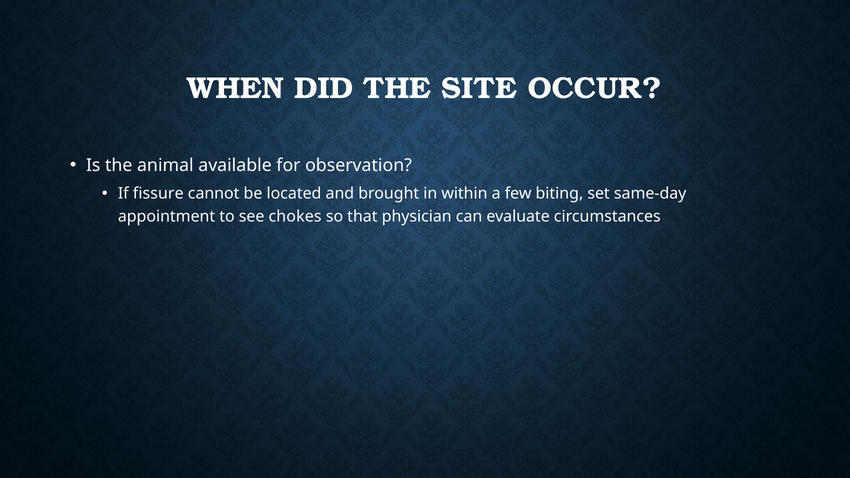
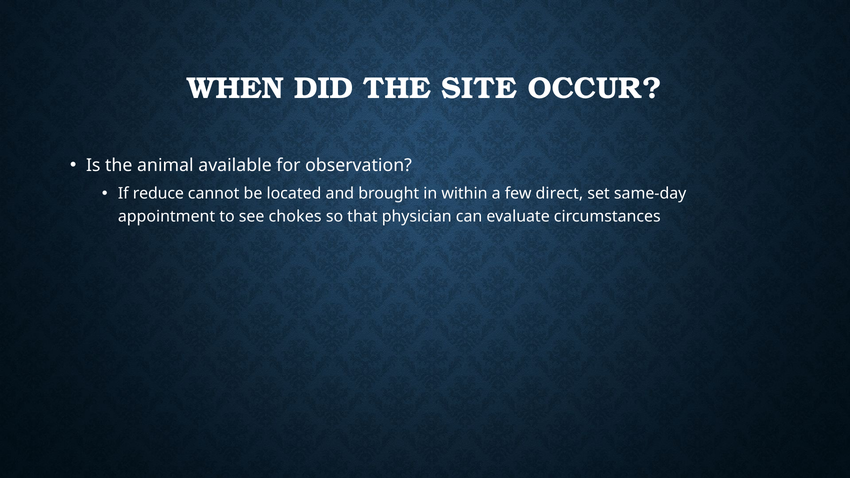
fissure: fissure -> reduce (158, 194)
biting: biting -> direct (559, 194)
